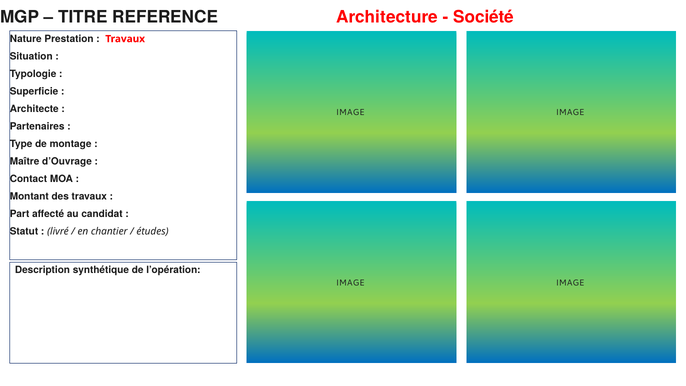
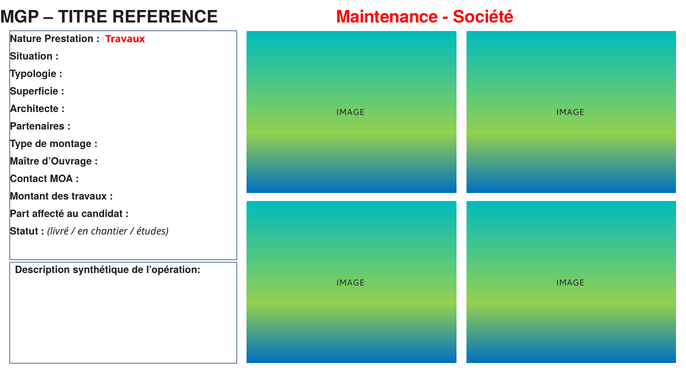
Architecture: Architecture -> Maintenance (387, 17)
